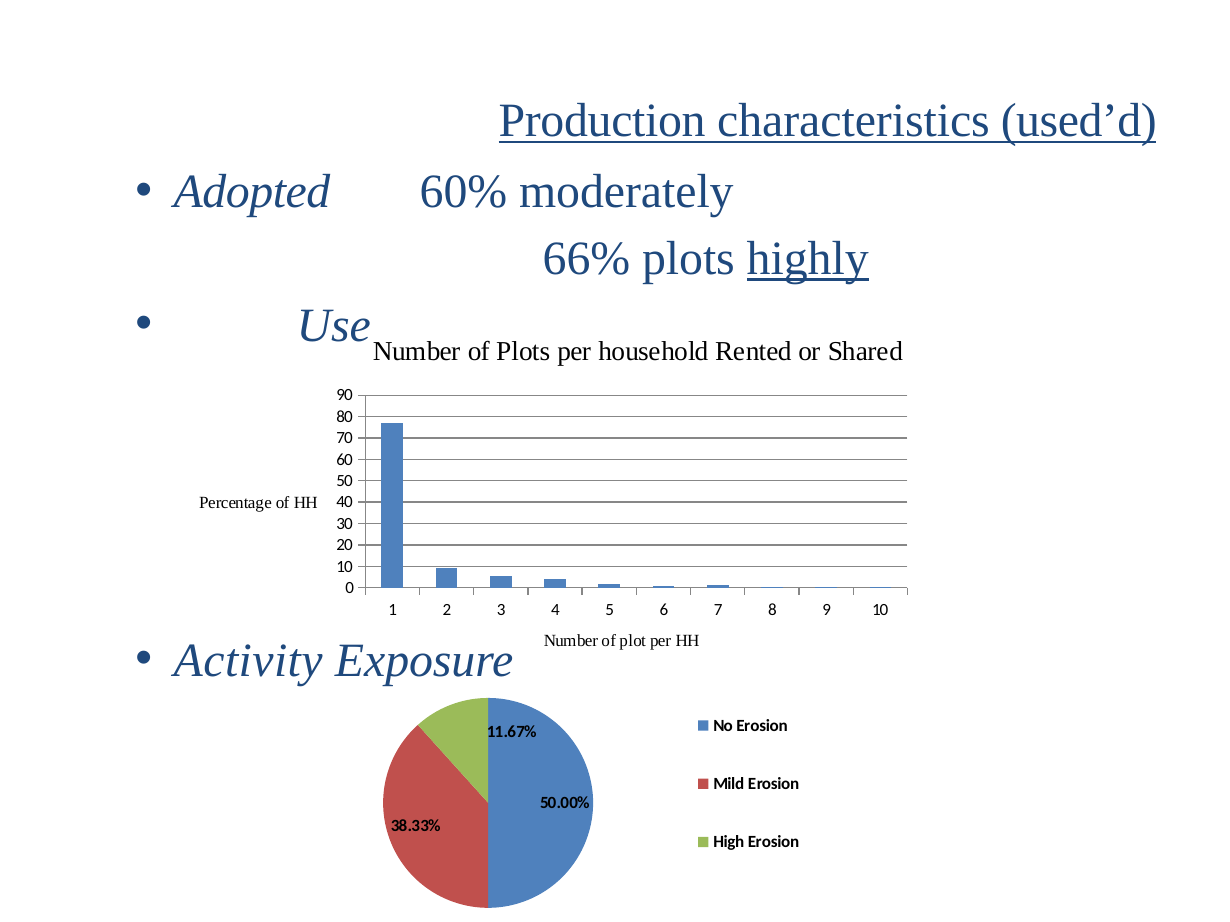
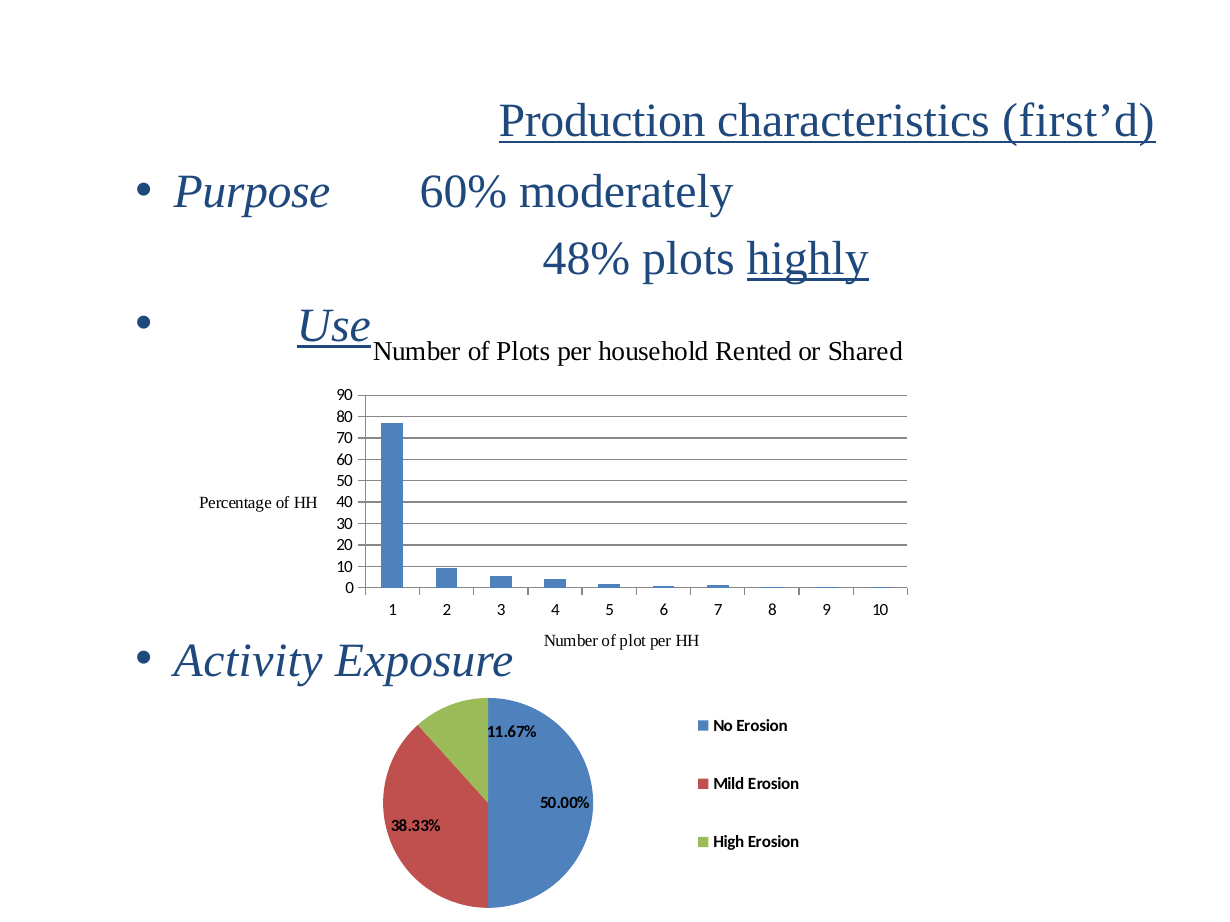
used’d: used’d -> first’d (1078, 121)
Adopted: Adopted -> Purpose (252, 192)
66%: 66% -> 48% (587, 259)
Use underline: none -> present (334, 326)
